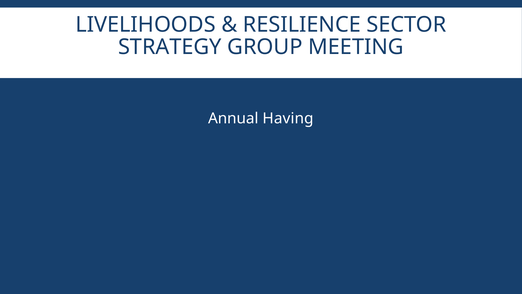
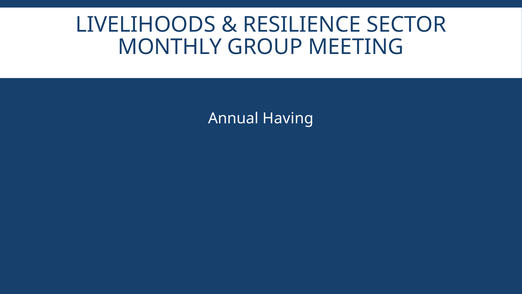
STRATEGY: STRATEGY -> MONTHLY (170, 47)
